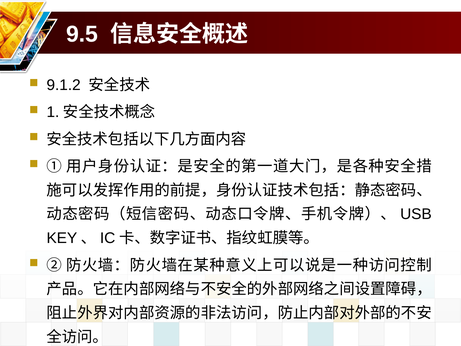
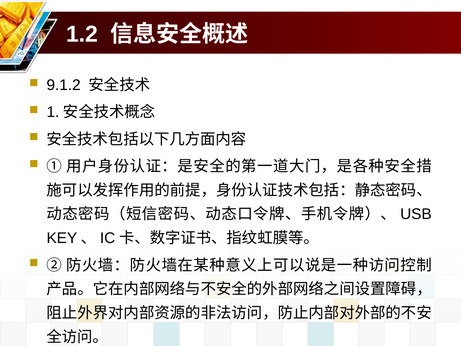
9.5: 9.5 -> 1.2 (82, 34)
